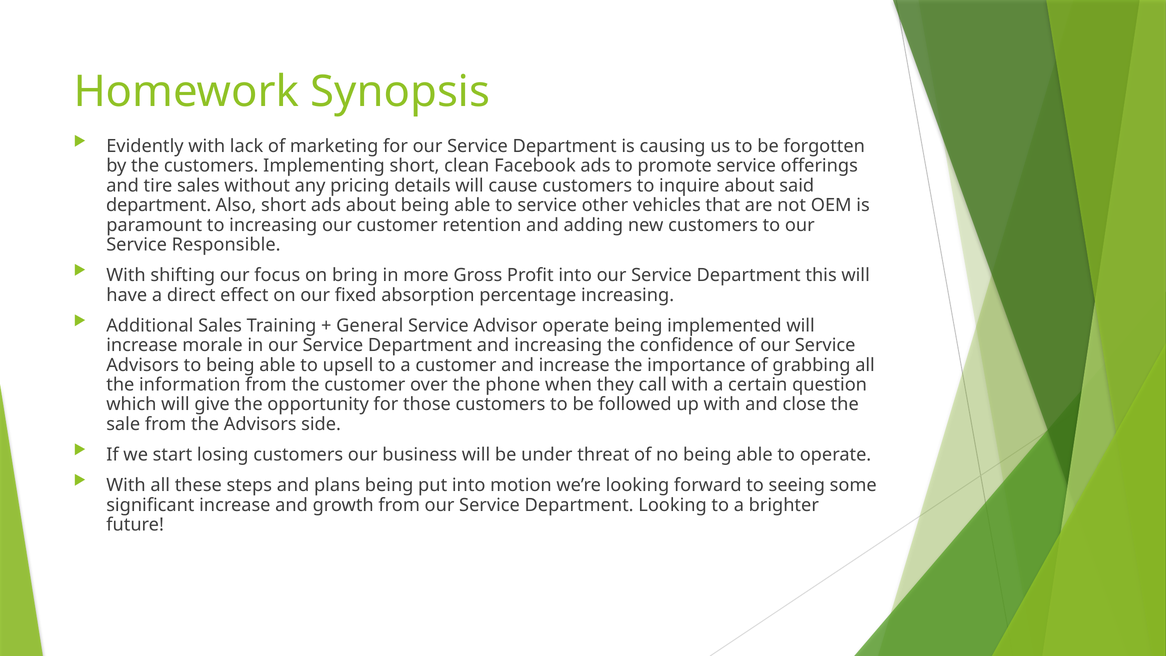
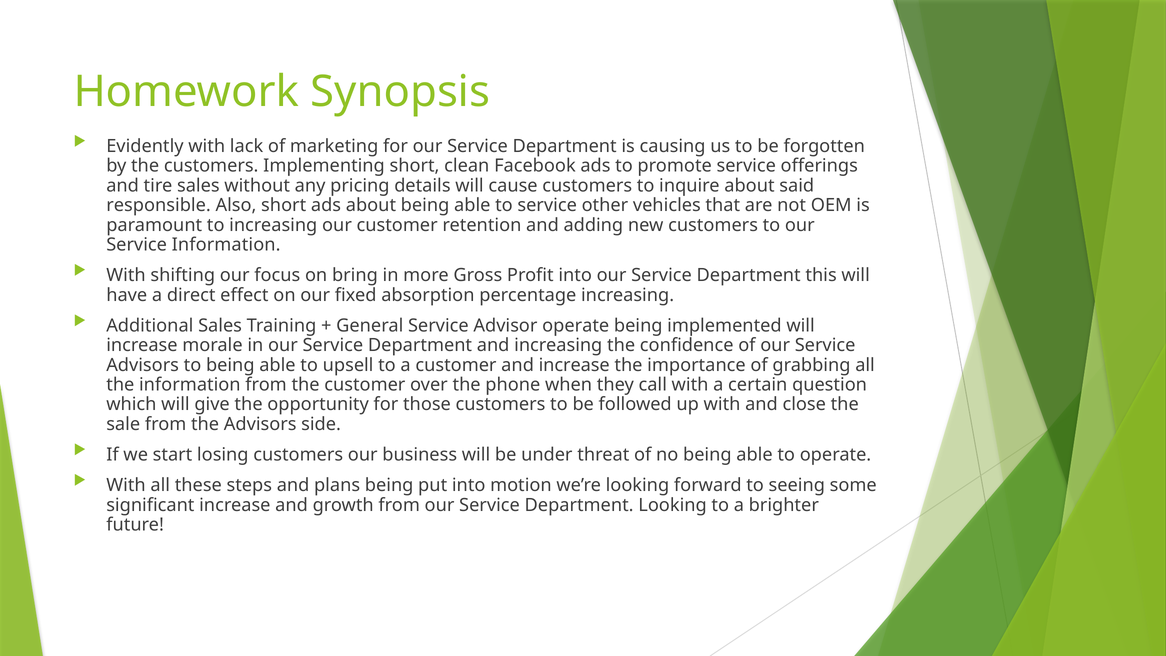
department: department -> responsible (159, 205)
Service Responsible: Responsible -> Information (226, 245)
